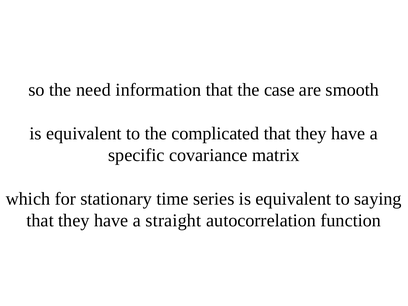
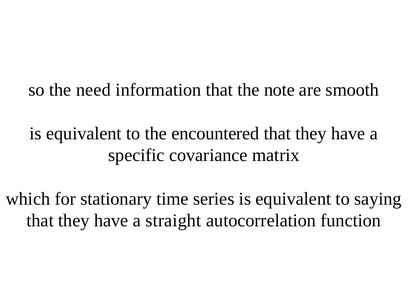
case: case -> note (279, 90)
complicated: complicated -> encountered (215, 134)
